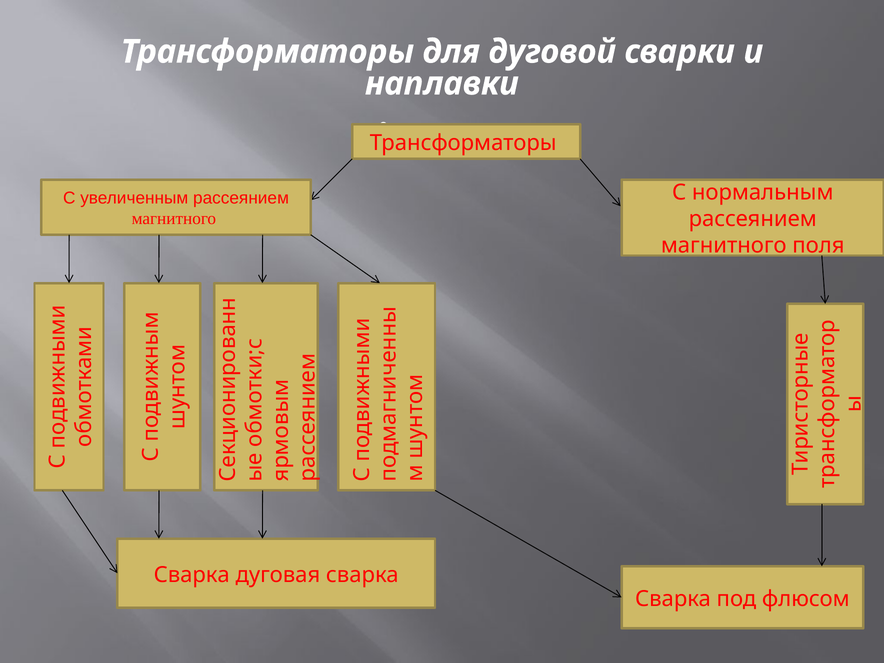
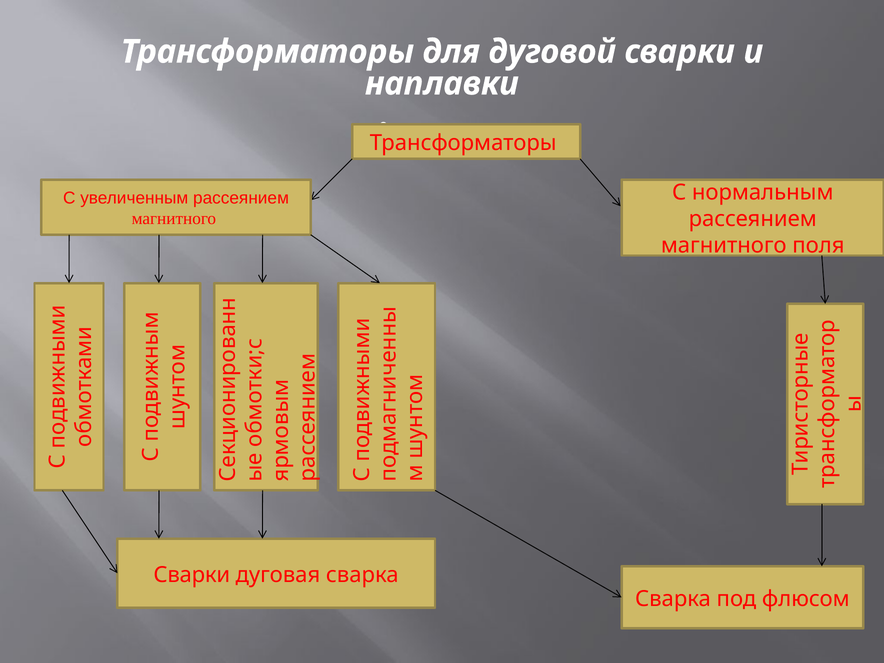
Сварка: Сварка -> Сварки (192, 575)
